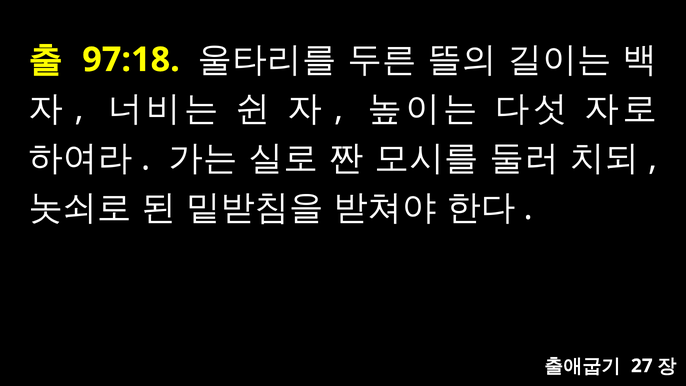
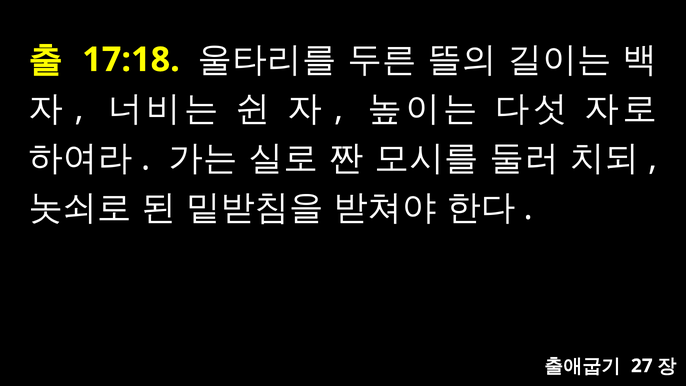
97:18: 97:18 -> 17:18 (131, 60)
